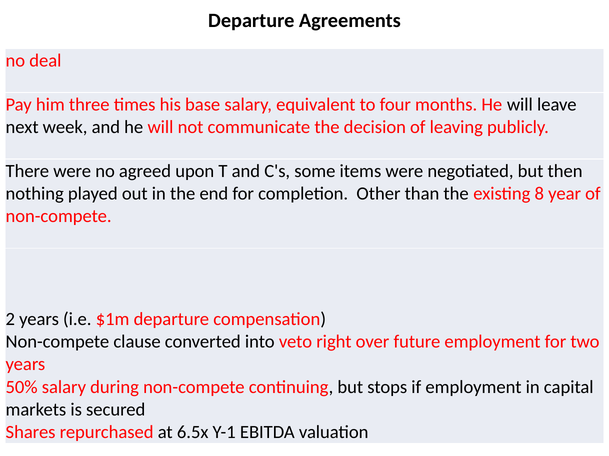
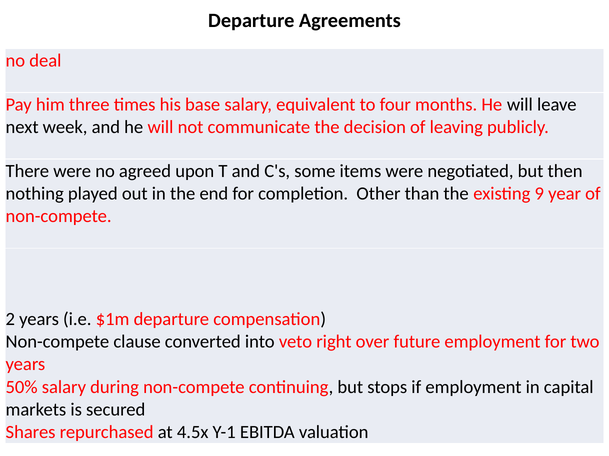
8: 8 -> 9 (539, 194)
6.5x: 6.5x -> 4.5x (193, 433)
